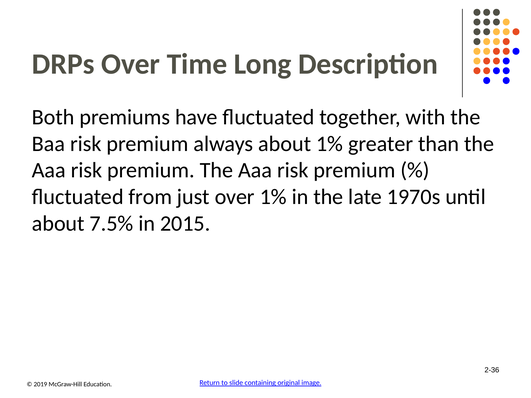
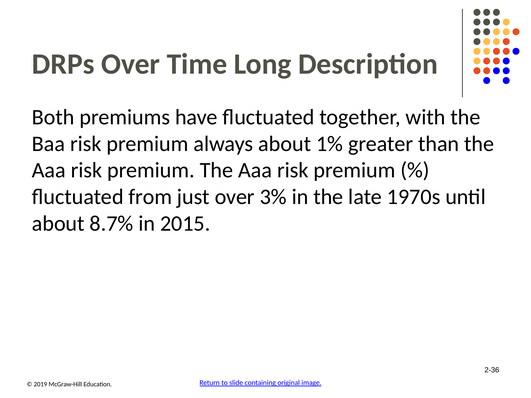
over 1%: 1% -> 3% (273, 197)
7.5%: 7.5% -> 8.7% (112, 224)
